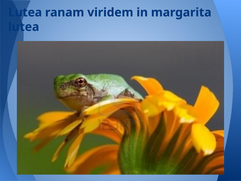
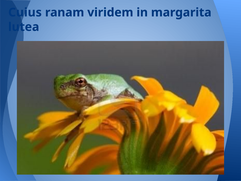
Lutea: Lutea -> Cuius (25, 12)
